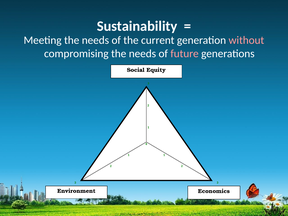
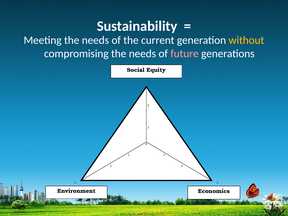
without colour: pink -> yellow (246, 40)
